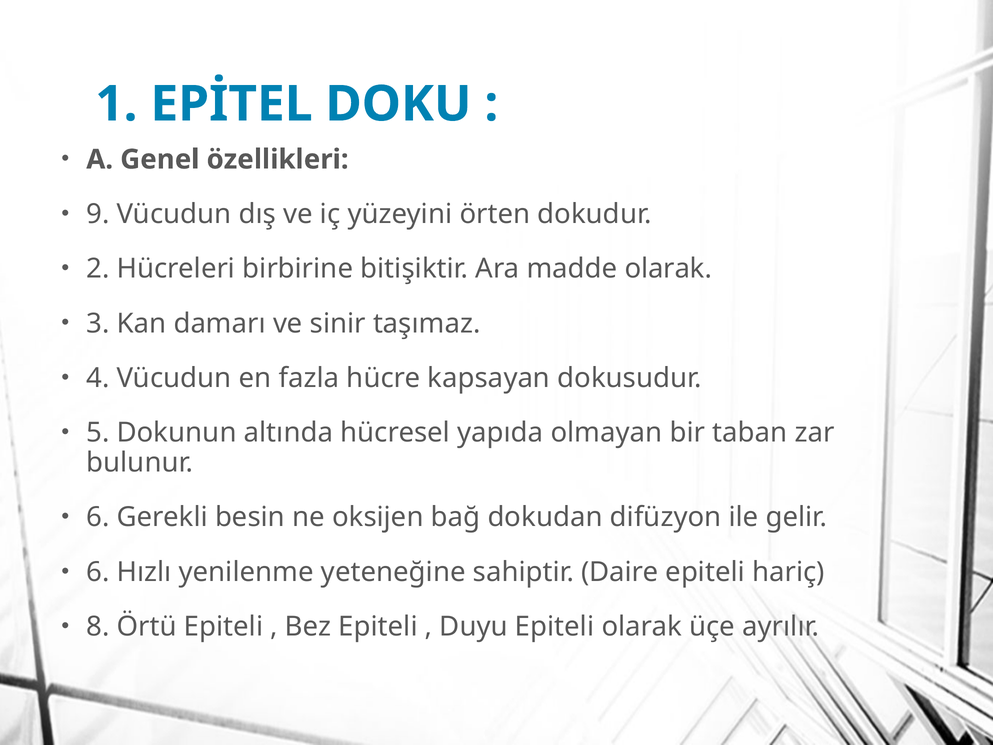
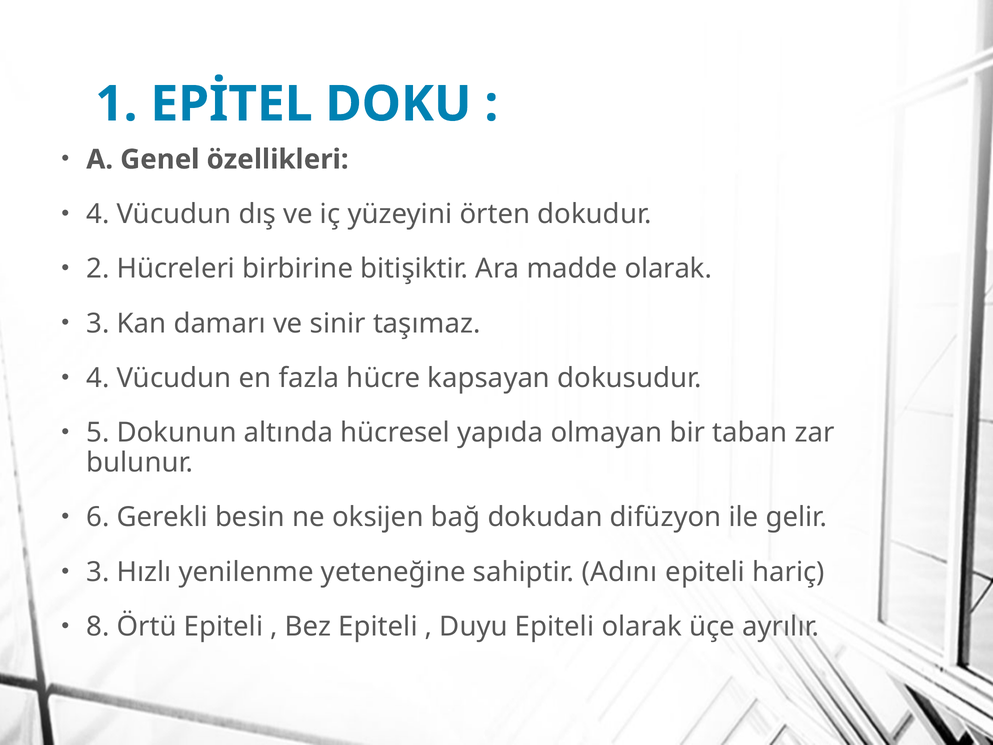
9: 9 -> 4 (98, 214)
6: 6 -> 3 (98, 572)
Daire: Daire -> Adını (620, 572)
